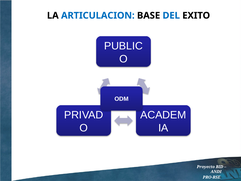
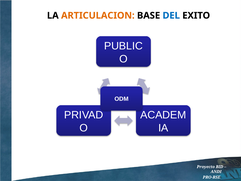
ARTICULACION colour: blue -> orange (98, 15)
